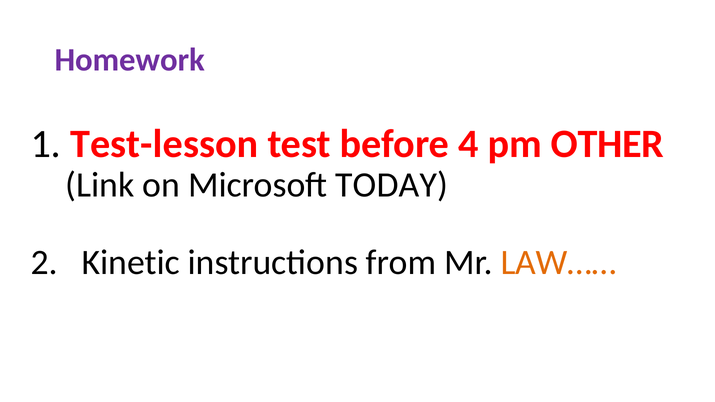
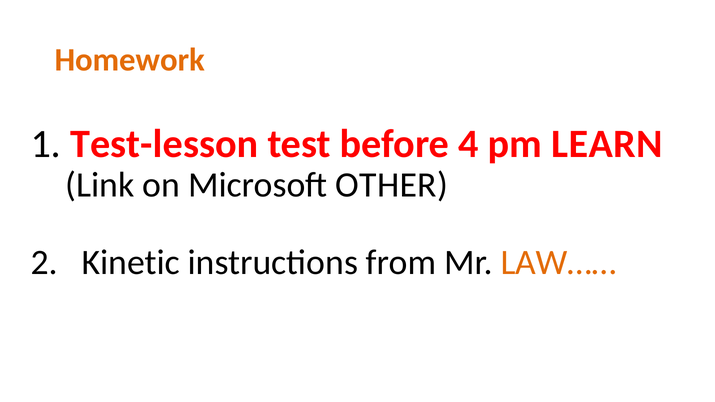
Homework colour: purple -> orange (130, 60)
OTHER: OTHER -> LEARN (607, 144)
TODAY: TODAY -> OTHER (392, 185)
